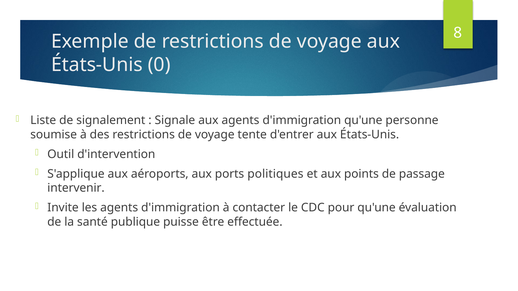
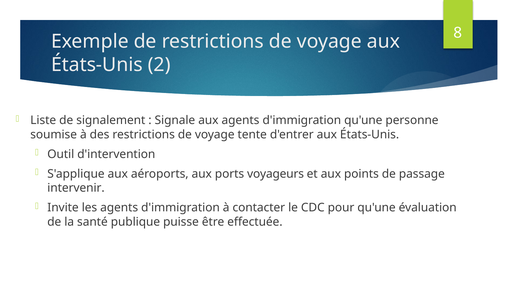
0: 0 -> 2 (159, 65)
politiques: politiques -> voyageurs (276, 174)
